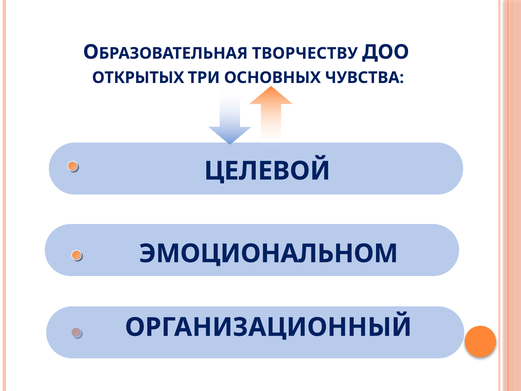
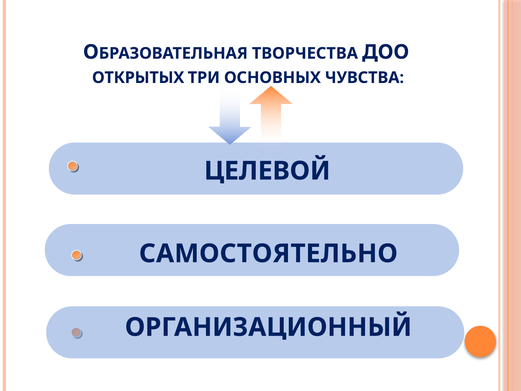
ТВОРЧЕСТВУ: ТВОРЧЕСТВУ -> ТВОРЧЕСТВА (305, 53)
ЭМОЦИОНАЛЬНОМ: ЭМОЦИОНАЛЬНОМ -> САМОСТОЯТЕЛЬНО (268, 253)
